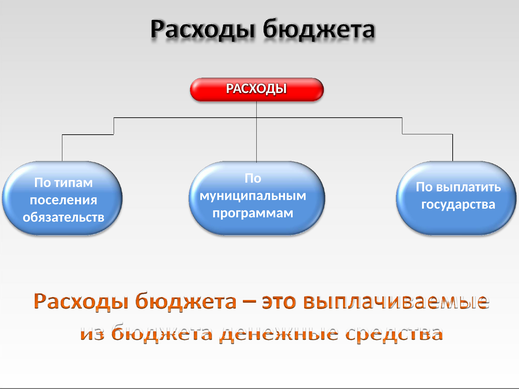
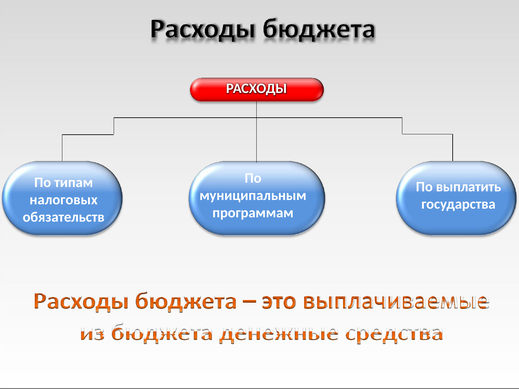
поселения: поселения -> налоговых (64, 200)
